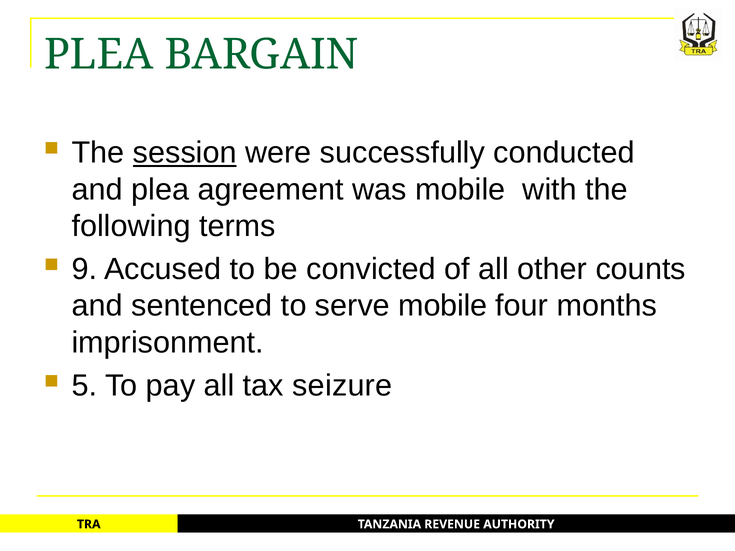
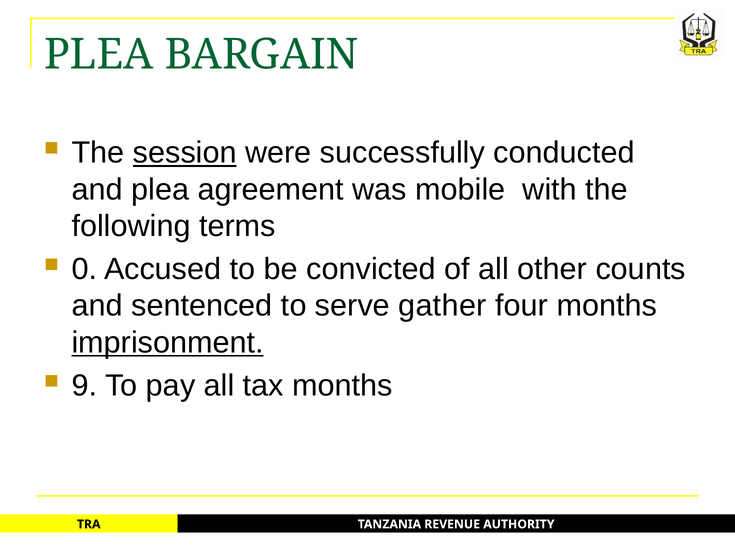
9: 9 -> 0 (84, 269)
serve mobile: mobile -> gather (442, 306)
imprisonment underline: none -> present (168, 343)
5: 5 -> 9 (84, 386)
tax seizure: seizure -> months (342, 386)
